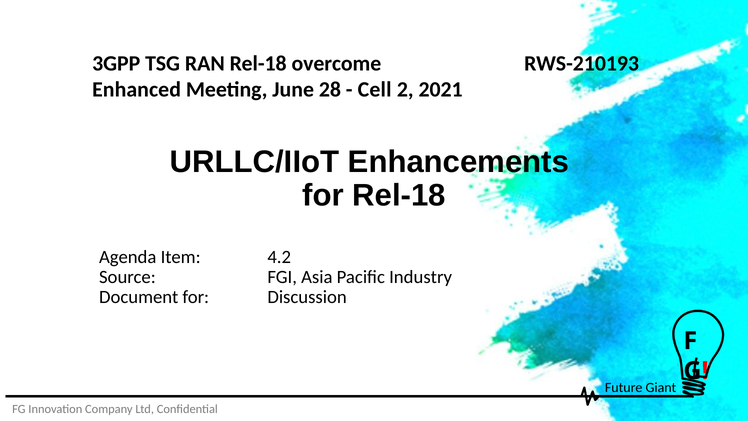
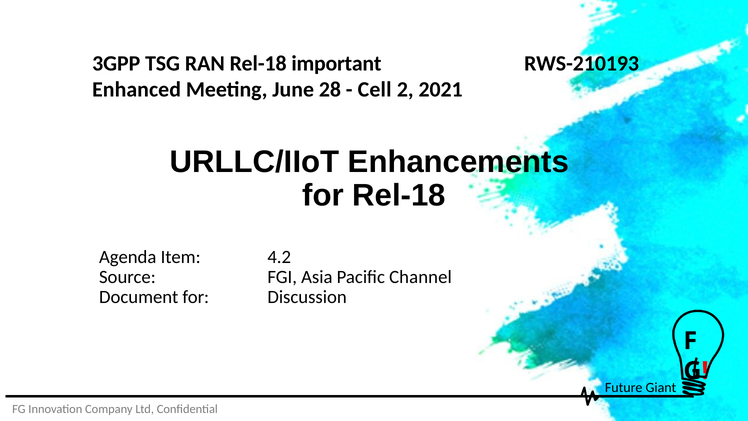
overcome: overcome -> important (336, 64)
Industry: Industry -> Channel (421, 277)
